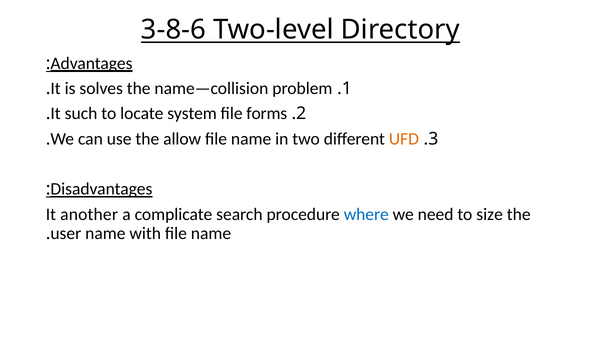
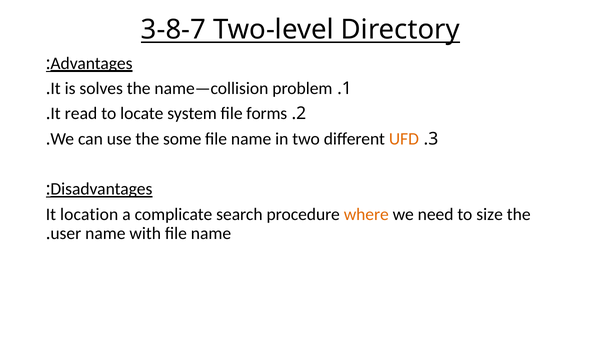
3-8-6: 3-8-6 -> 3-8-7 (173, 30)
such: such -> read (81, 114)
allow: allow -> some (182, 139)
another: another -> location (89, 214)
where colour: blue -> orange (366, 214)
